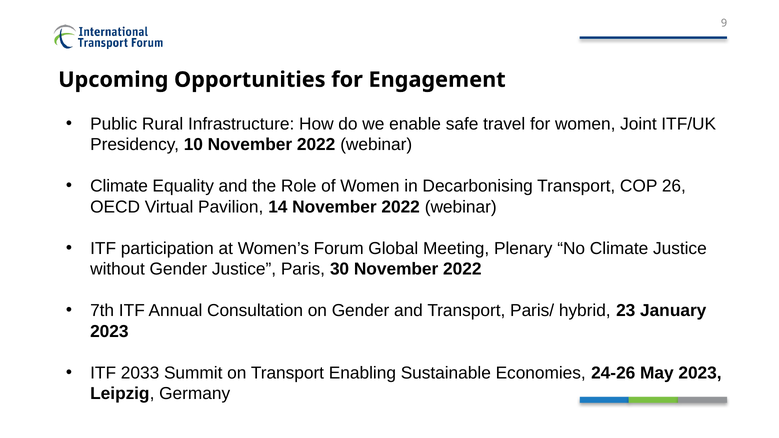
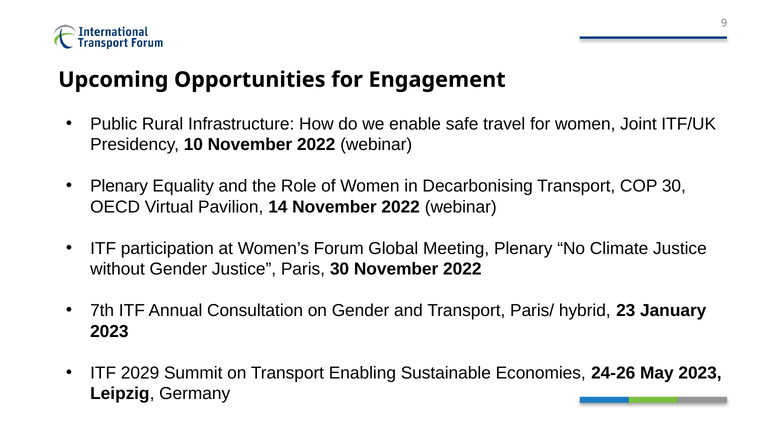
Climate: Climate -> Plenary (119, 186)
COP 26: 26 -> 30 (674, 186)
2033: 2033 -> 2029 (140, 373)
